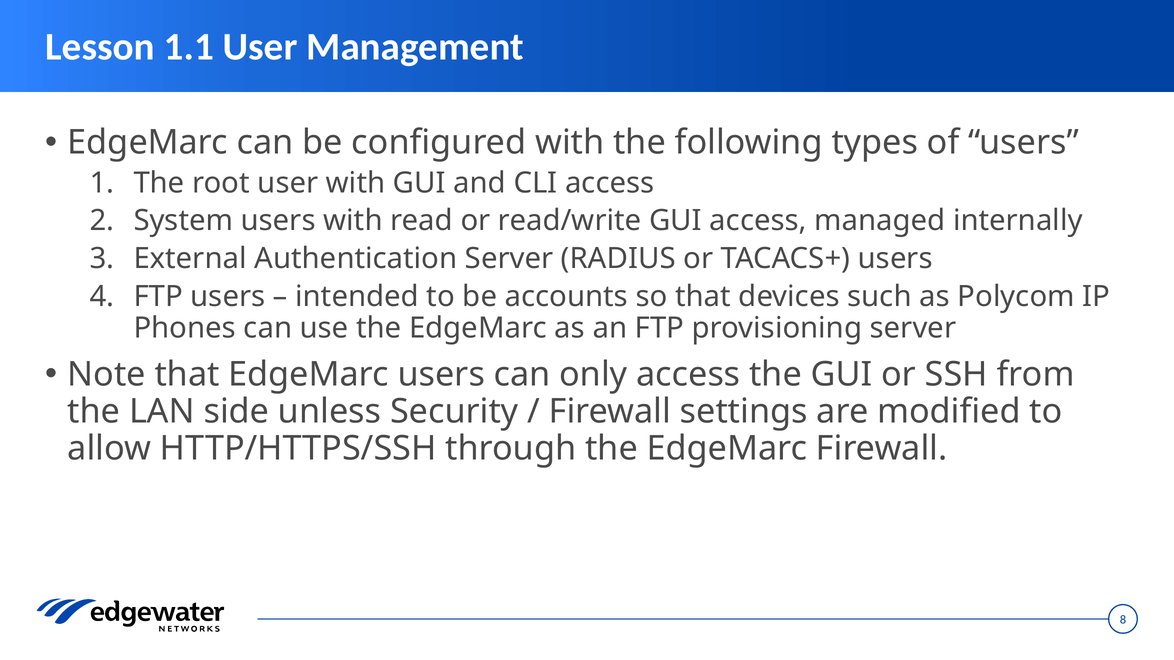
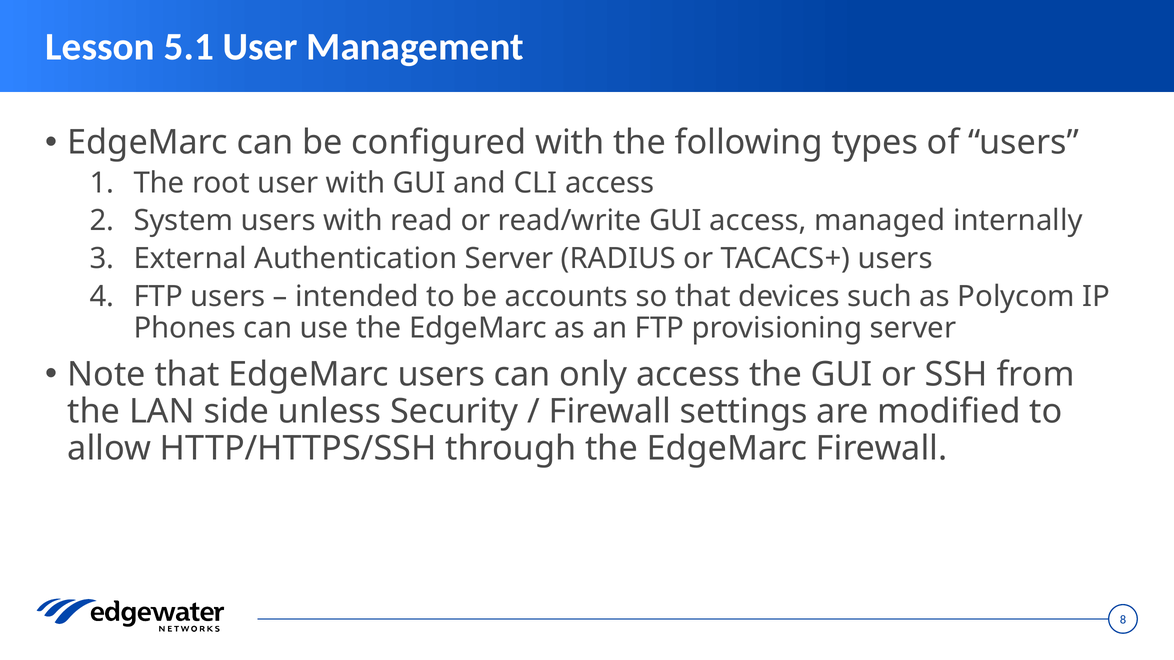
1.1: 1.1 -> 5.1 (189, 47)
